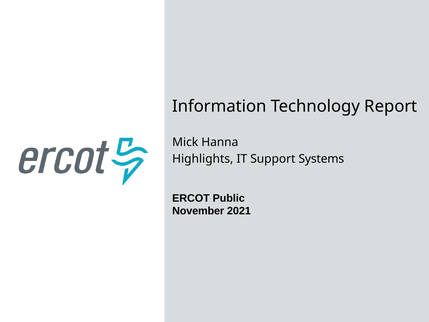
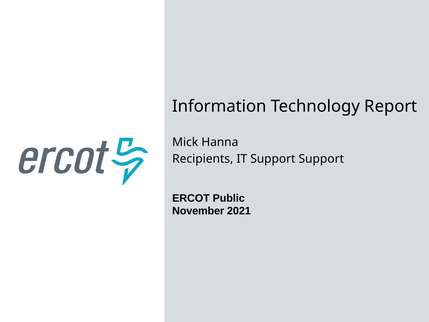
Highlights: Highlights -> Recipients (203, 159)
Support Systems: Systems -> Support (321, 159)
